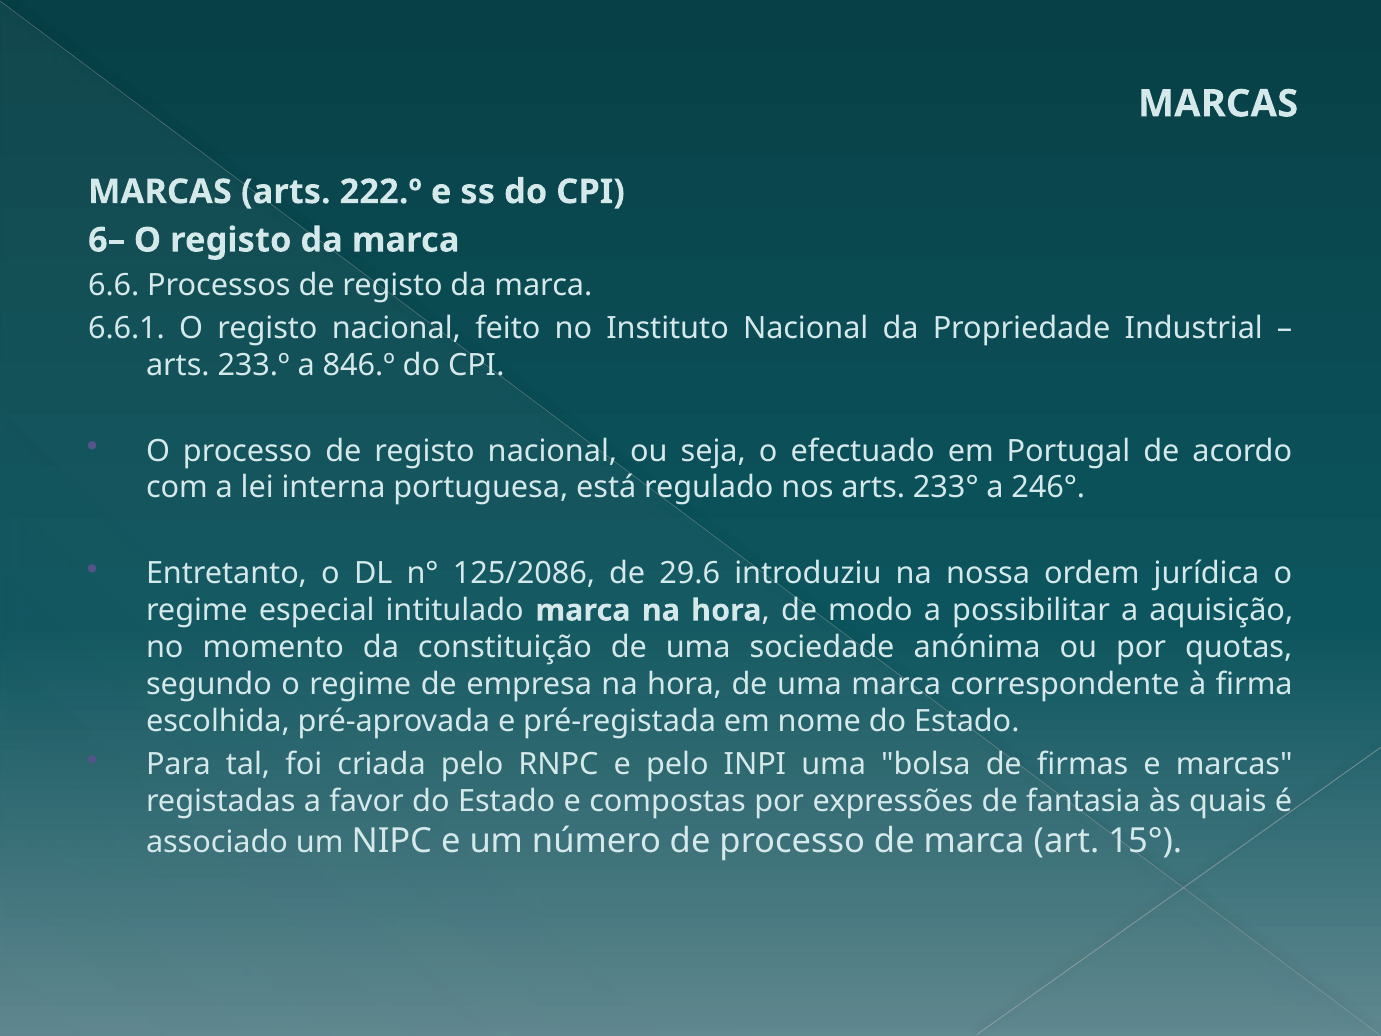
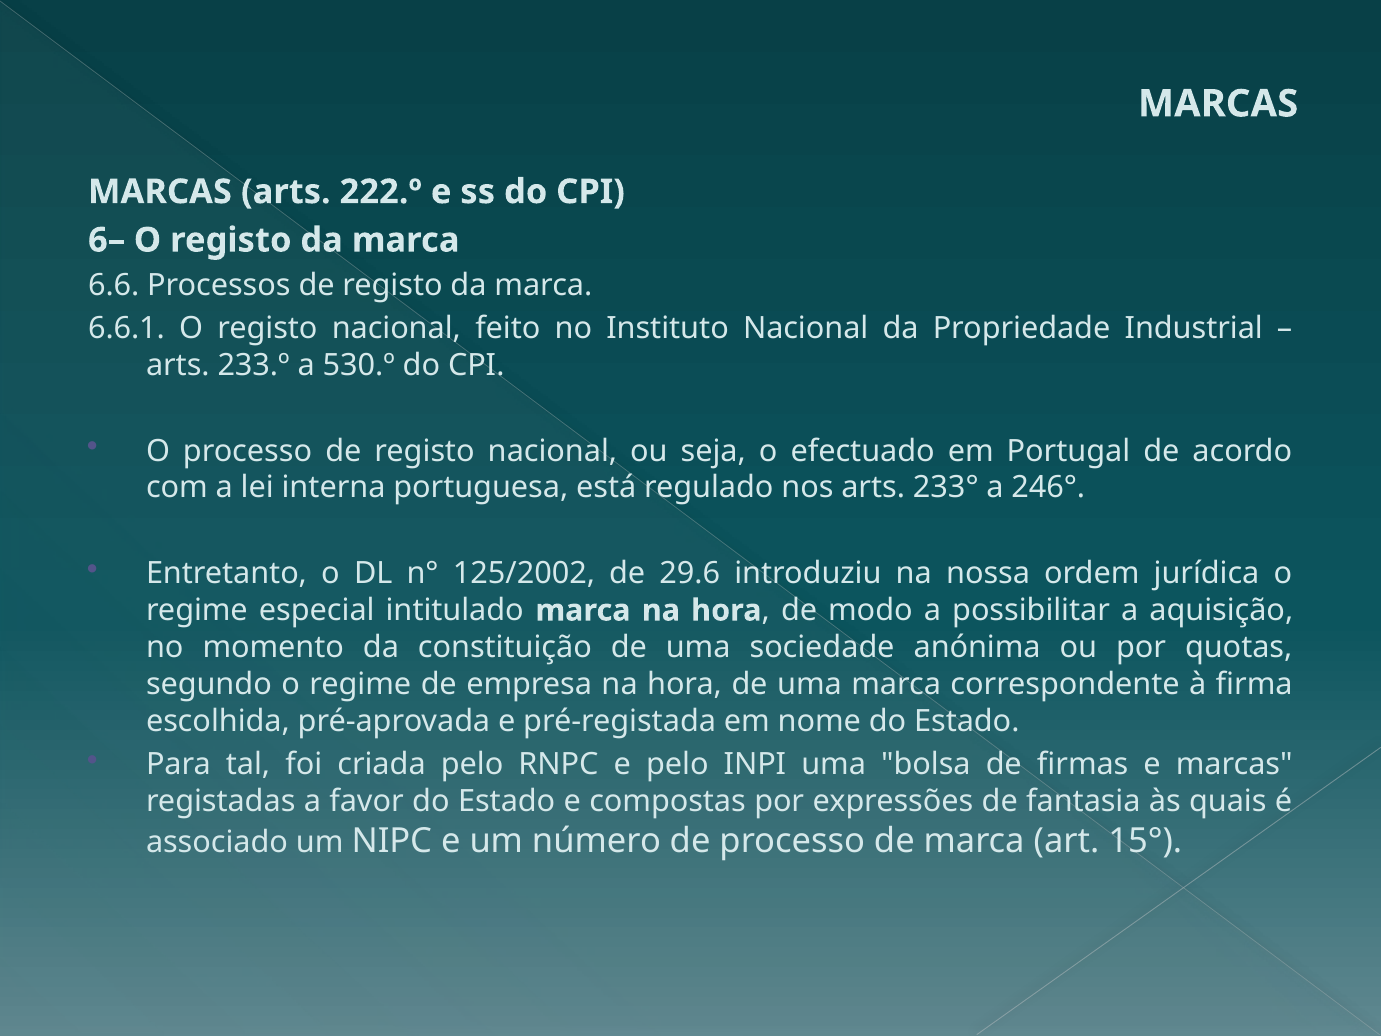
846.º: 846.º -> 530.º (359, 365)
125/2086: 125/2086 -> 125/2002 (524, 573)
